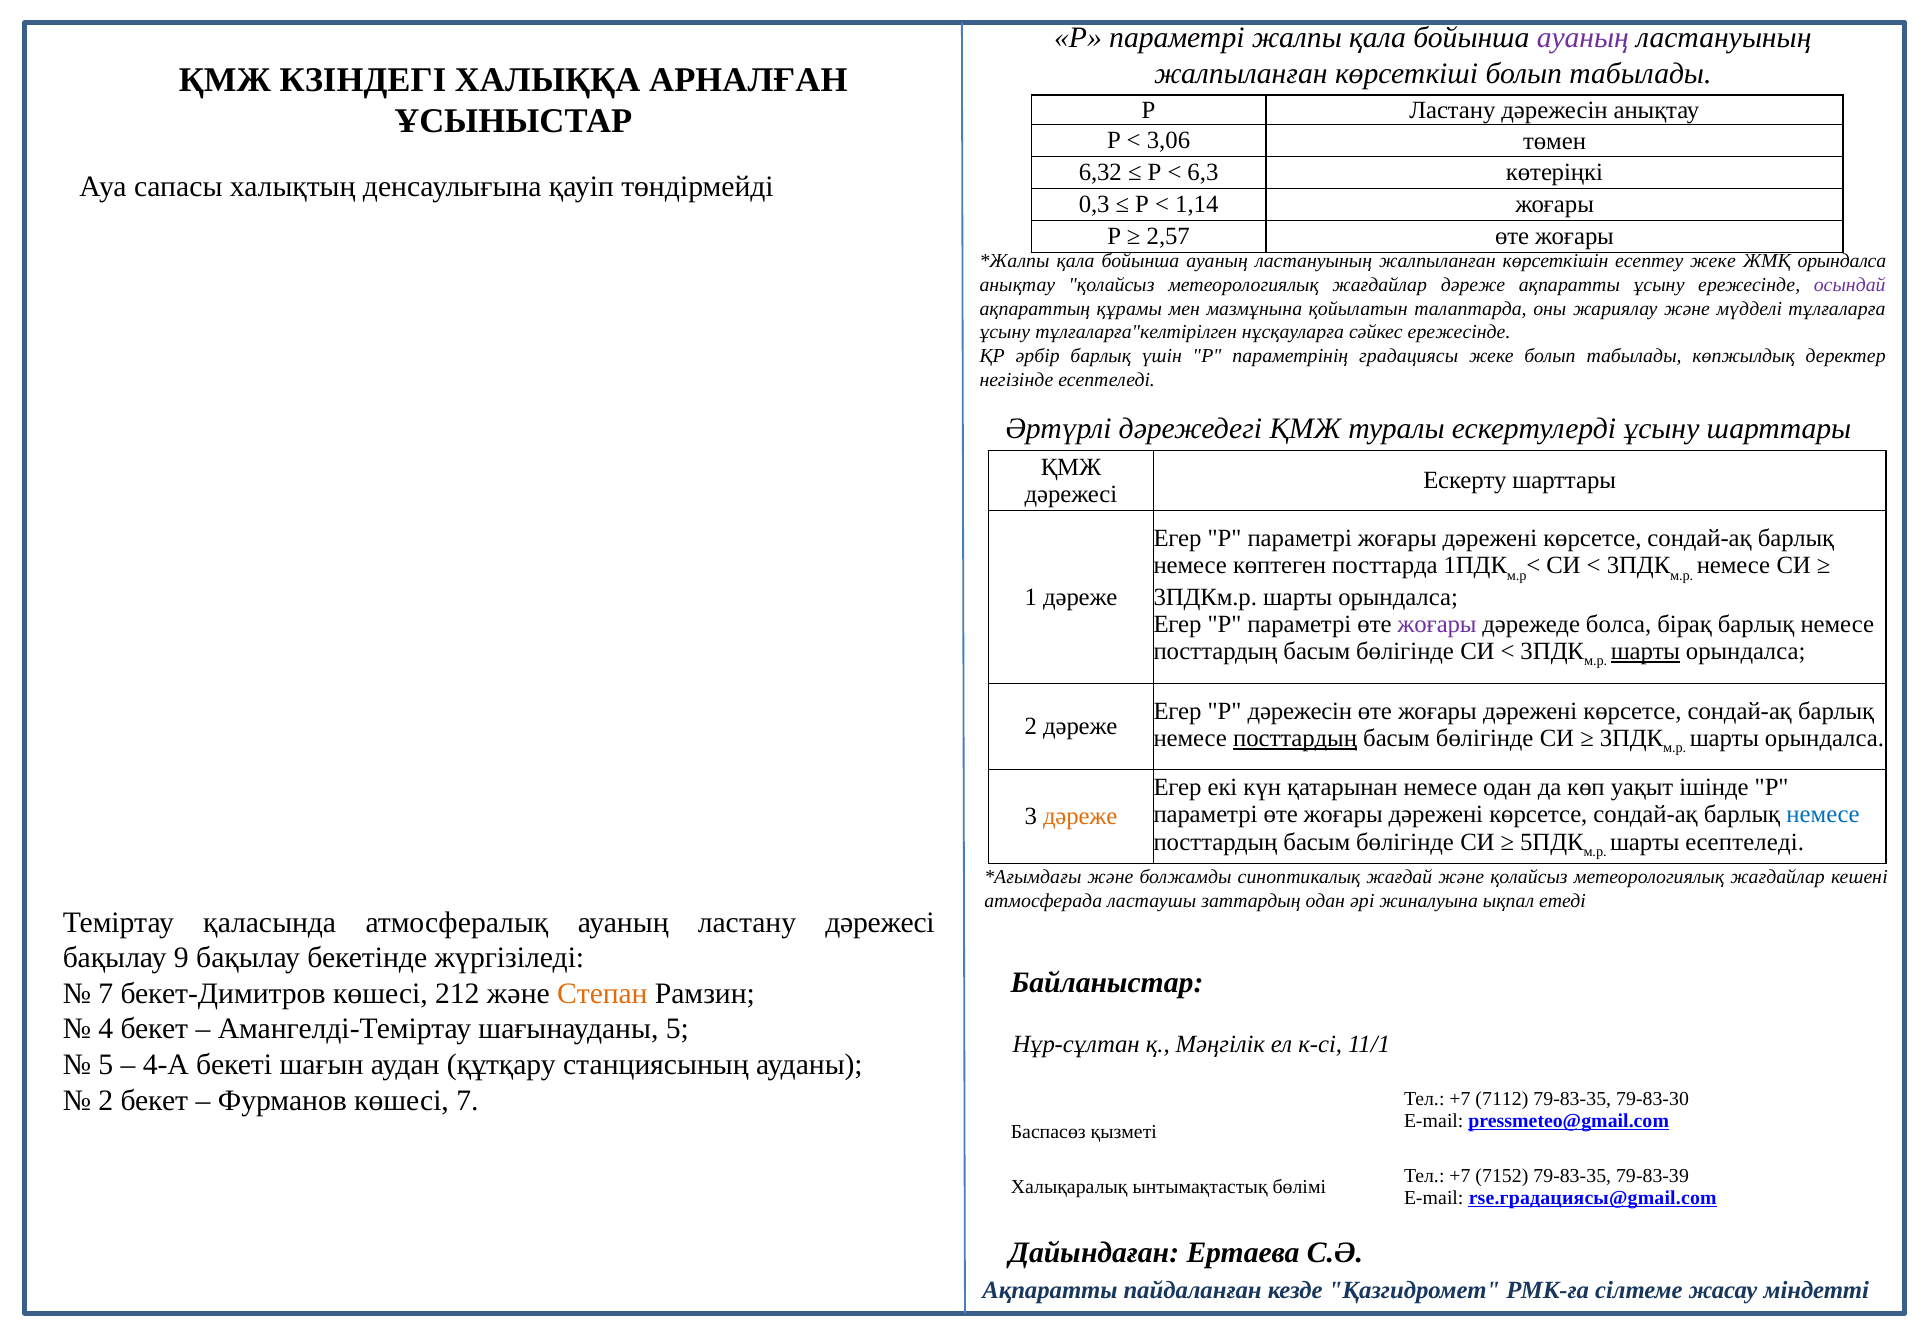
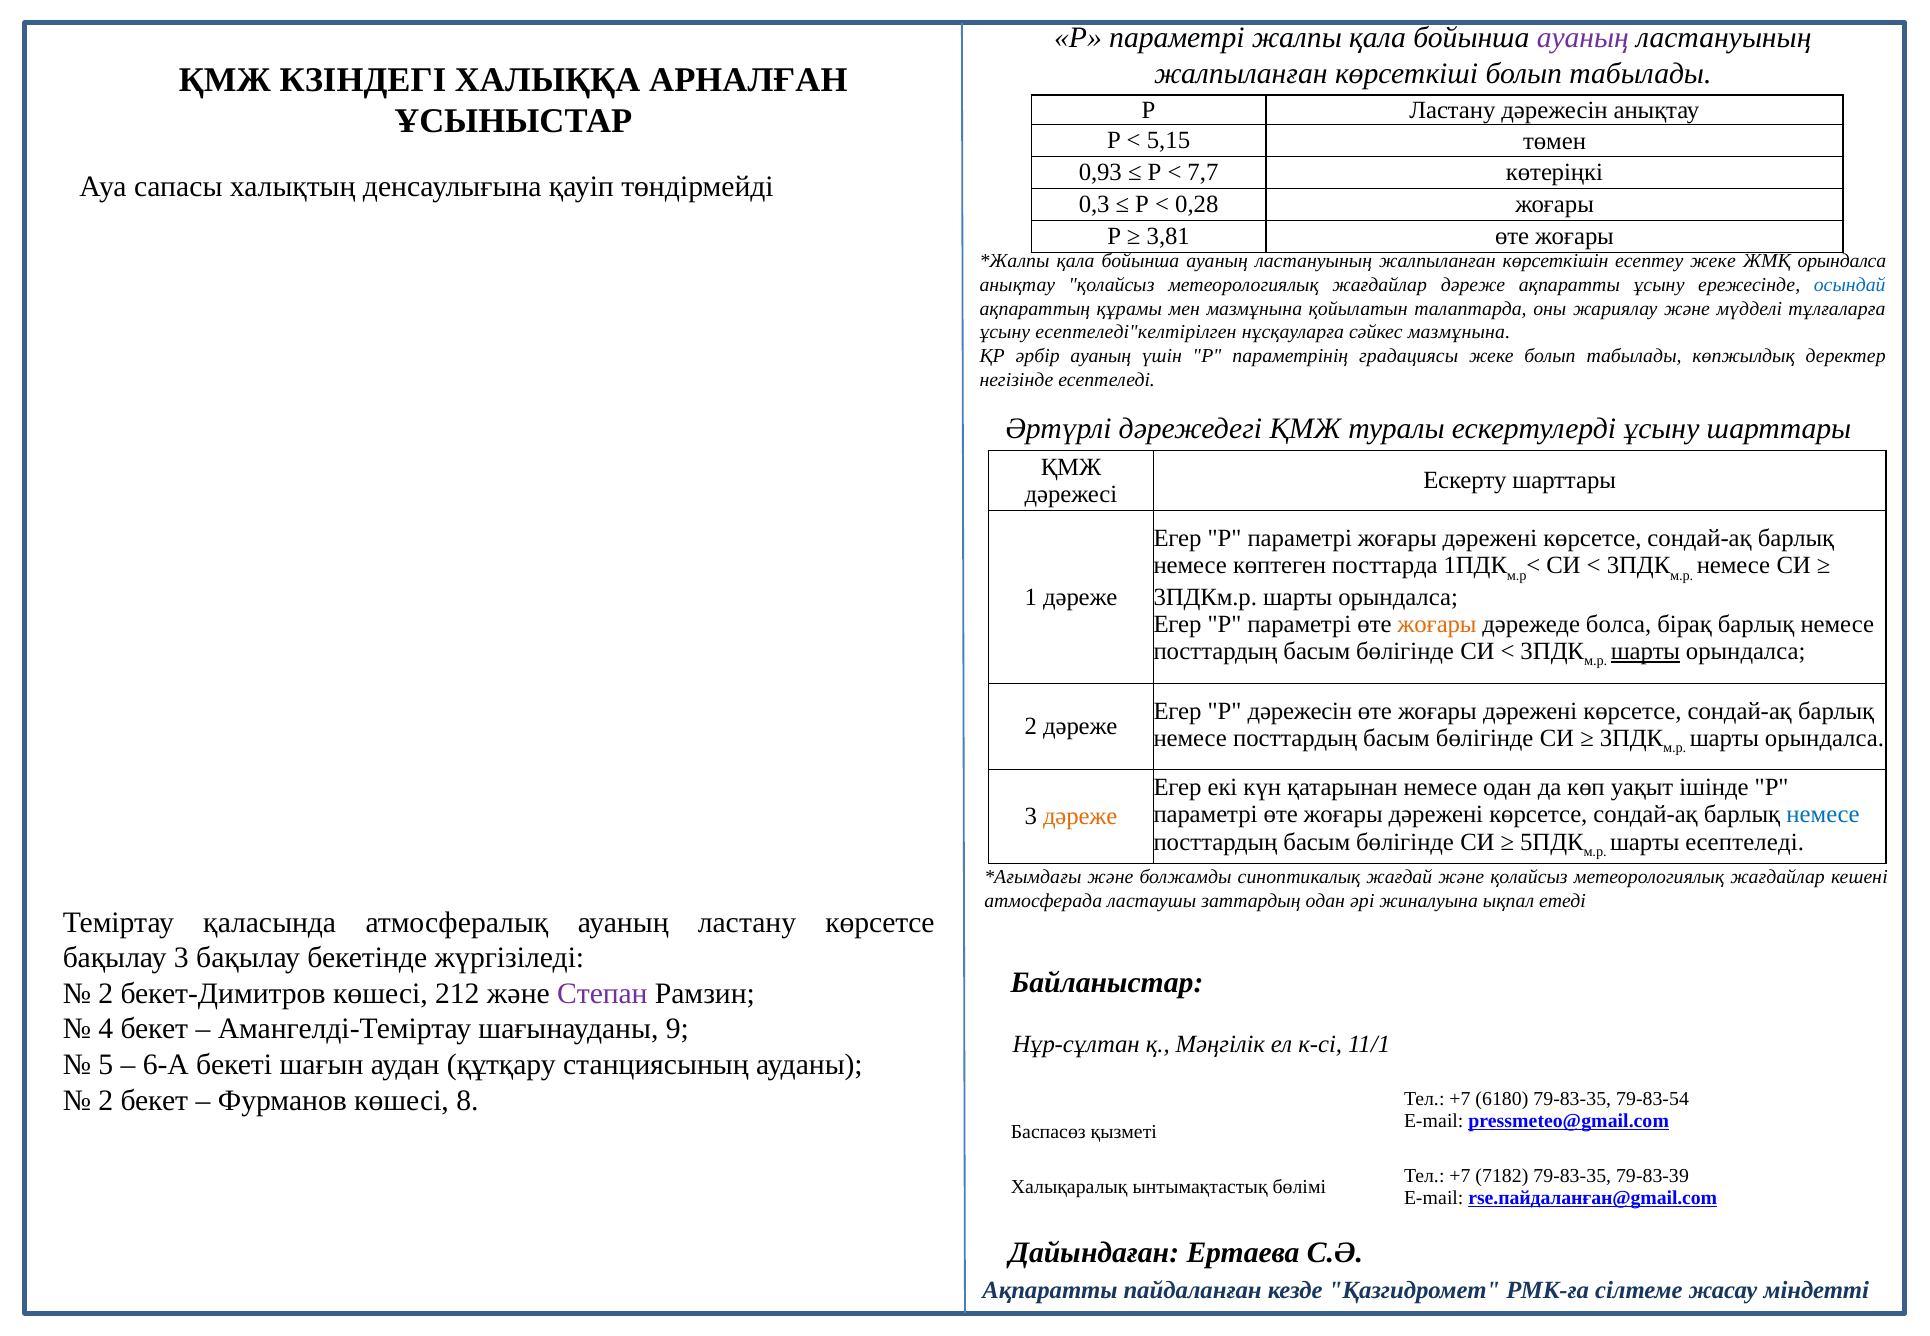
3,06: 3,06 -> 5,15 (1169, 141)
6,32: 6,32 -> 0,93 (1100, 172)
6,3: 6,3 -> 7,7 (1203, 172)
1,14: 1,14 -> 0,28 (1197, 204)
2,57: 2,57 -> 3,81 (1168, 236)
осындай colour: purple -> blue (1850, 285)
тұлғаларға"келтірілген: тұлғаларға"келтірілген -> есептеледі"келтірілген (1136, 332)
сәйкес ережесінде: ережесінде -> мазмұнына (1459, 332)
әрбір барлық: барлық -> ауаның (1101, 356)
жоғары colour: purple -> orange (1437, 624)
посттардың underline: present -> none (1295, 738)
ластану дәрежесі: дәрежесі -> көрсетсе (880, 922)
бақылау 9: 9 -> 3 (181, 958)
7: 7 -> 2 (106, 994)
Степан colour: orange -> purple (602, 994)
шағынауданы 5: 5 -> 9 (677, 1029)
4-А: 4-А -> 6-А (166, 1065)
көшесі 7: 7 -> 8 (467, 1100)
7112: 7112 -> 6180 (1502, 1099)
79-83-30: 79-83-30 -> 79-83-54 (1653, 1099)
7152: 7152 -> 7182 (1502, 1176)
rse.градациясы@gmail.com: rse.градациясы@gmail.com -> rse.пайдаланған@gmail.com (1593, 1198)
